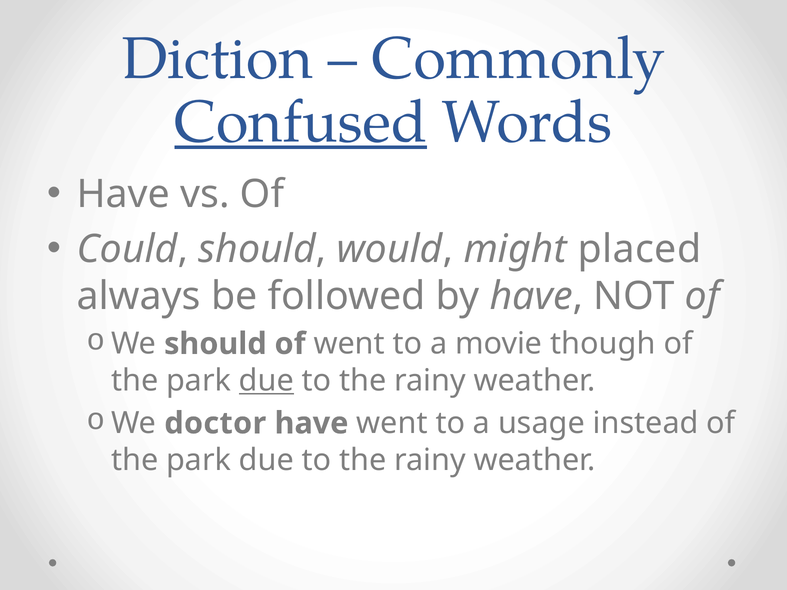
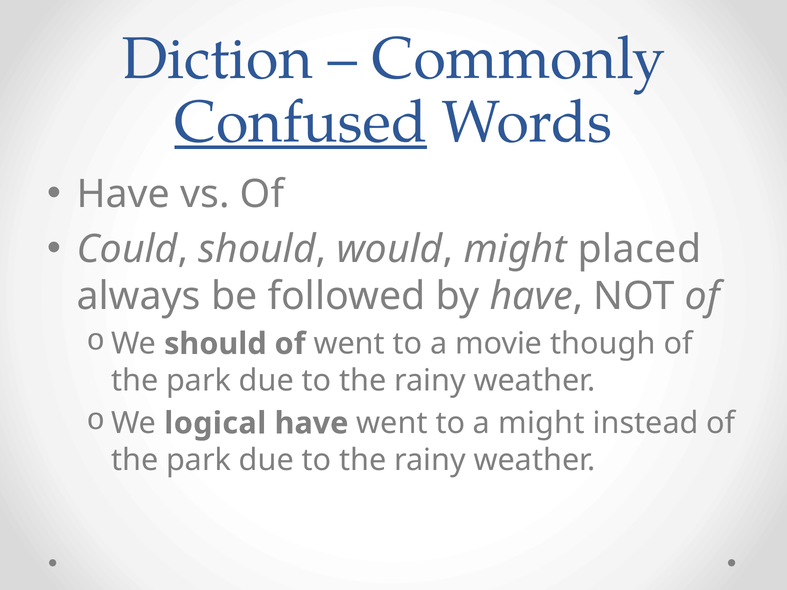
due underline: present -> none (266, 381)
doctor: doctor -> logical (215, 423)
a usage: usage -> might (541, 423)
